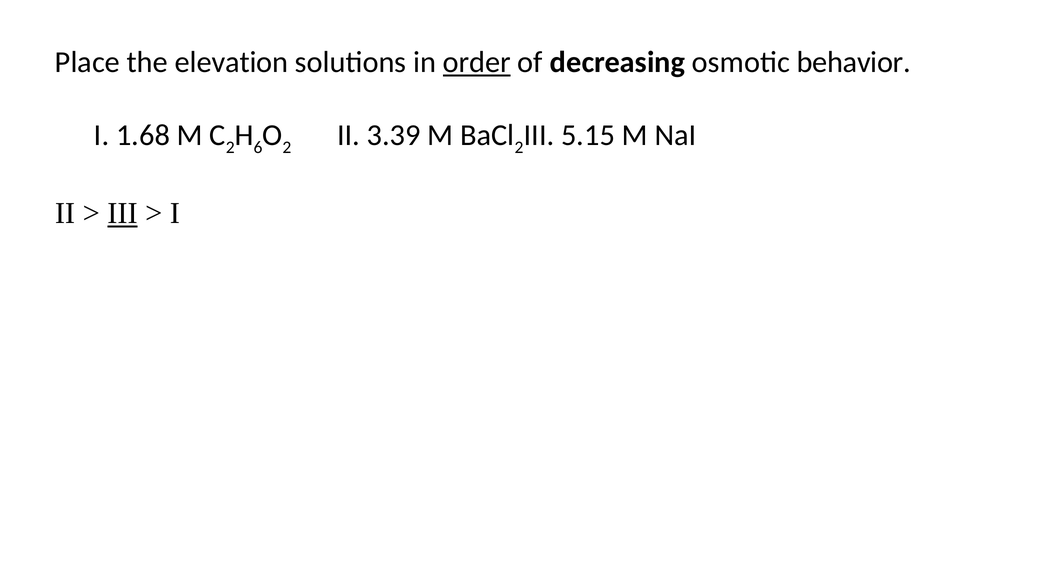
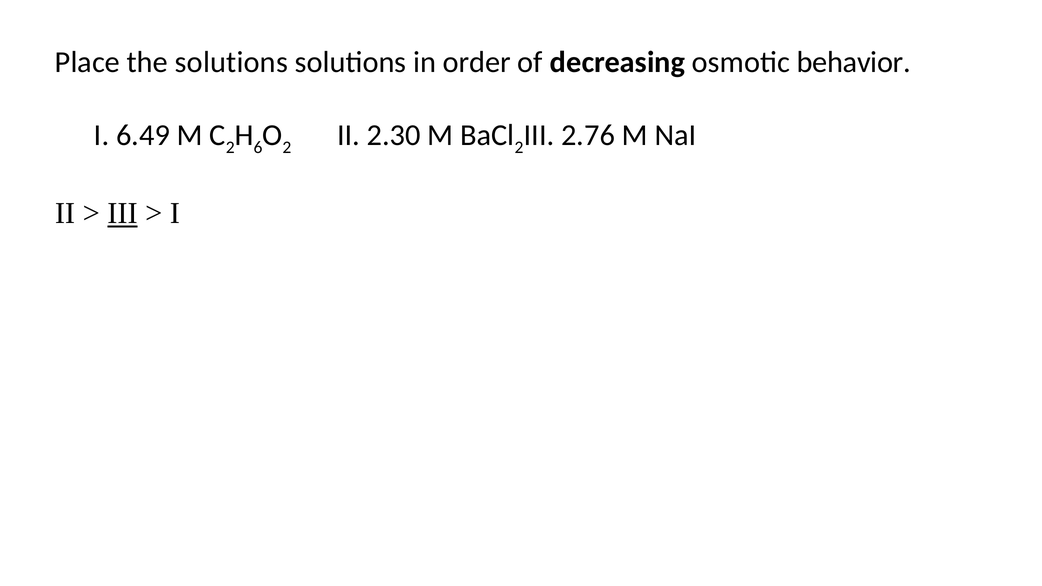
the elevation: elevation -> solutions (231, 62)
order underline: present -> none (477, 62)
1.68: 1.68 -> 6.49 (143, 135)
3.39: 3.39 -> 2.30 (394, 135)
5.15: 5.15 -> 2.76 (588, 135)
